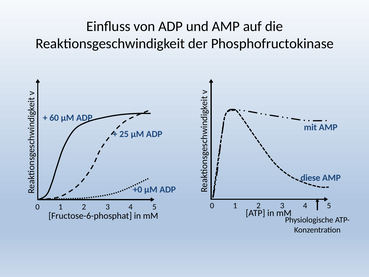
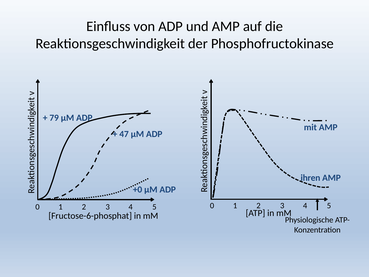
60: 60 -> 79 (54, 118)
25: 25 -> 47 (124, 134)
diese: diese -> ihren (310, 178)
